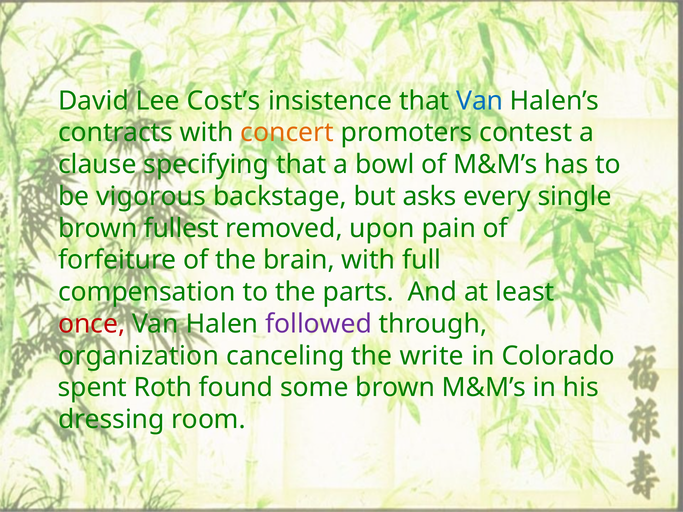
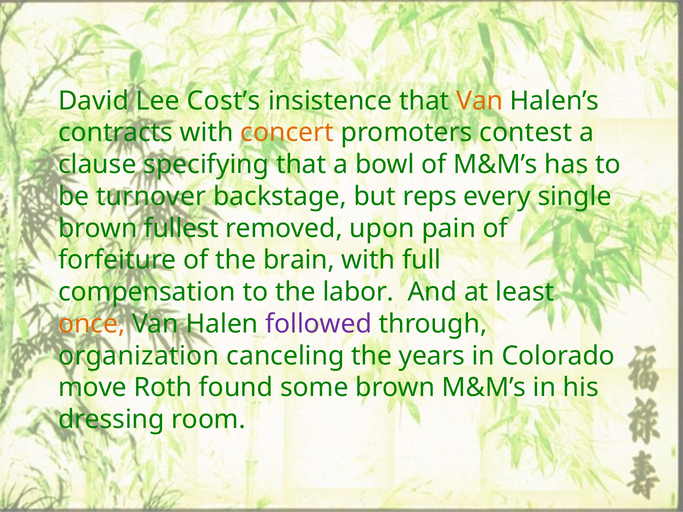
Van colour: blue -> orange (480, 101)
vigorous: vigorous -> turnover (151, 197)
asks: asks -> reps (430, 197)
parts: parts -> labor (358, 292)
once colour: red -> orange (92, 324)
write: write -> years (432, 356)
spent: spent -> move (92, 388)
